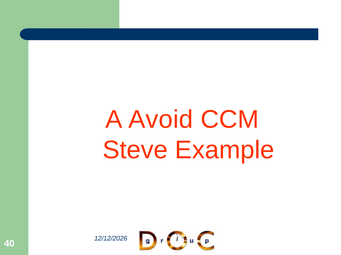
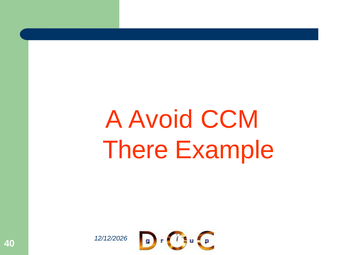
Steve: Steve -> There (135, 151)
